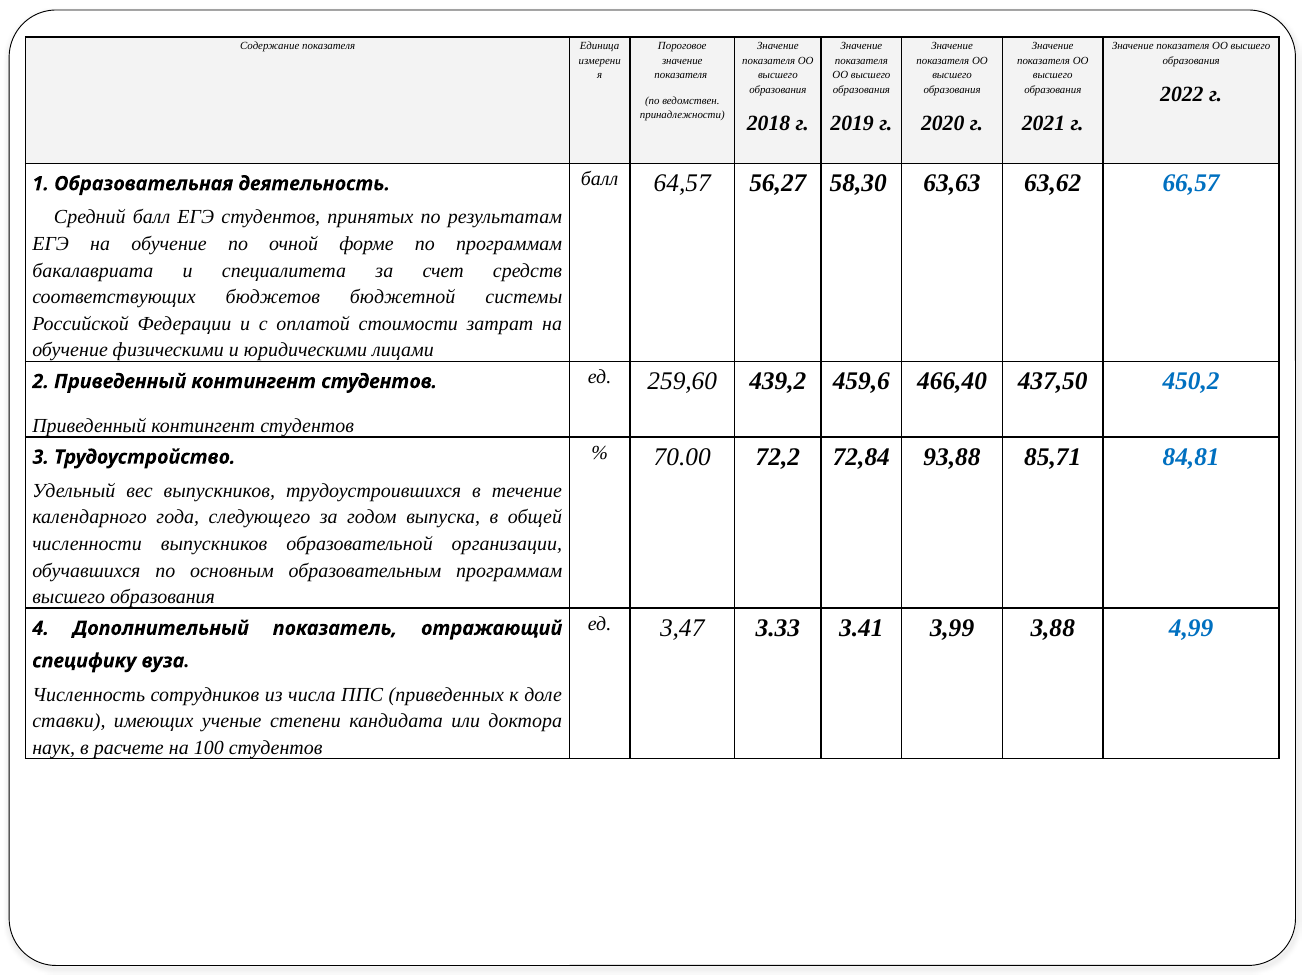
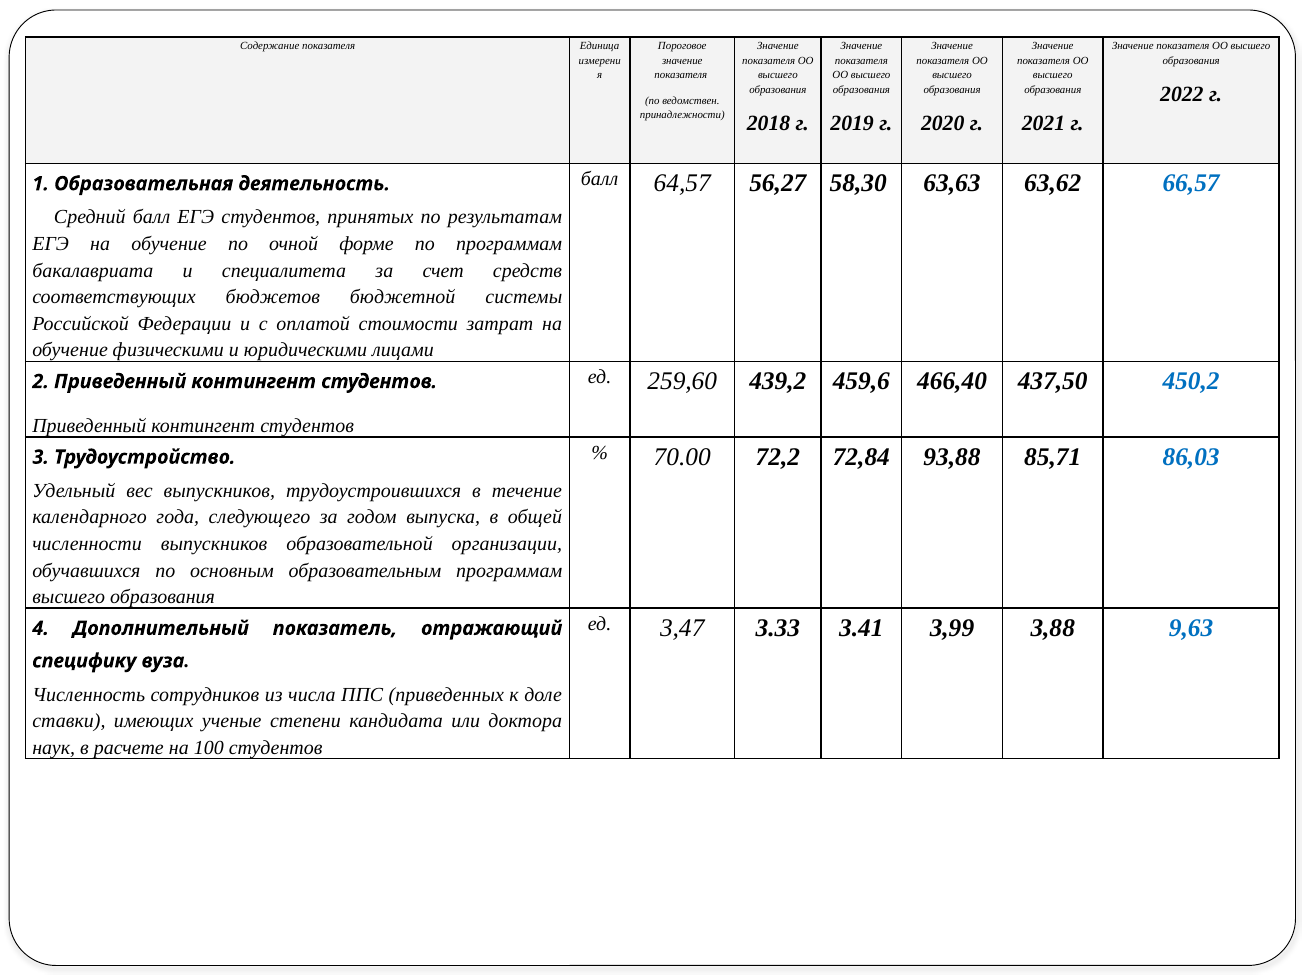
84,81: 84,81 -> 86,03 (1191, 457)
4,99: 4,99 -> 9,63 (1191, 628)
